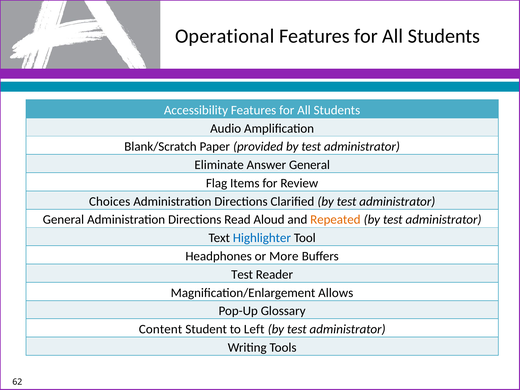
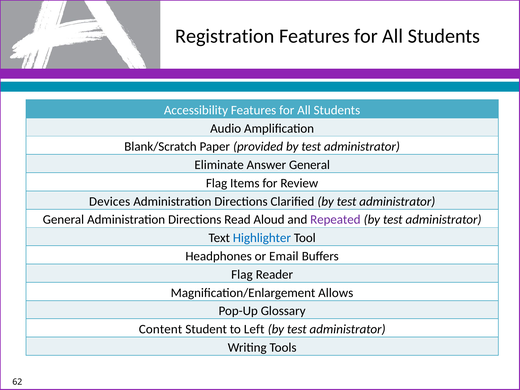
Operational: Operational -> Registration (225, 36)
Choices: Choices -> Devices (110, 201)
Repeated colour: orange -> purple (335, 220)
More: More -> Email (284, 256)
Test: Test -> Flag (242, 274)
